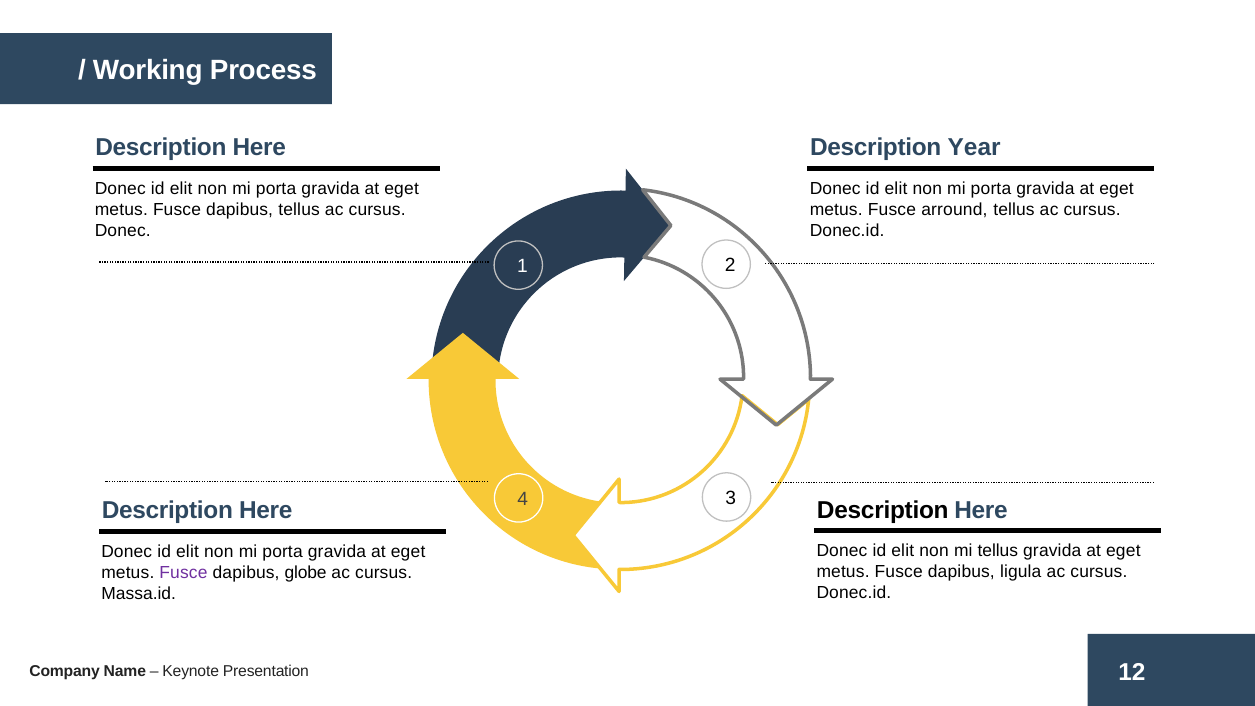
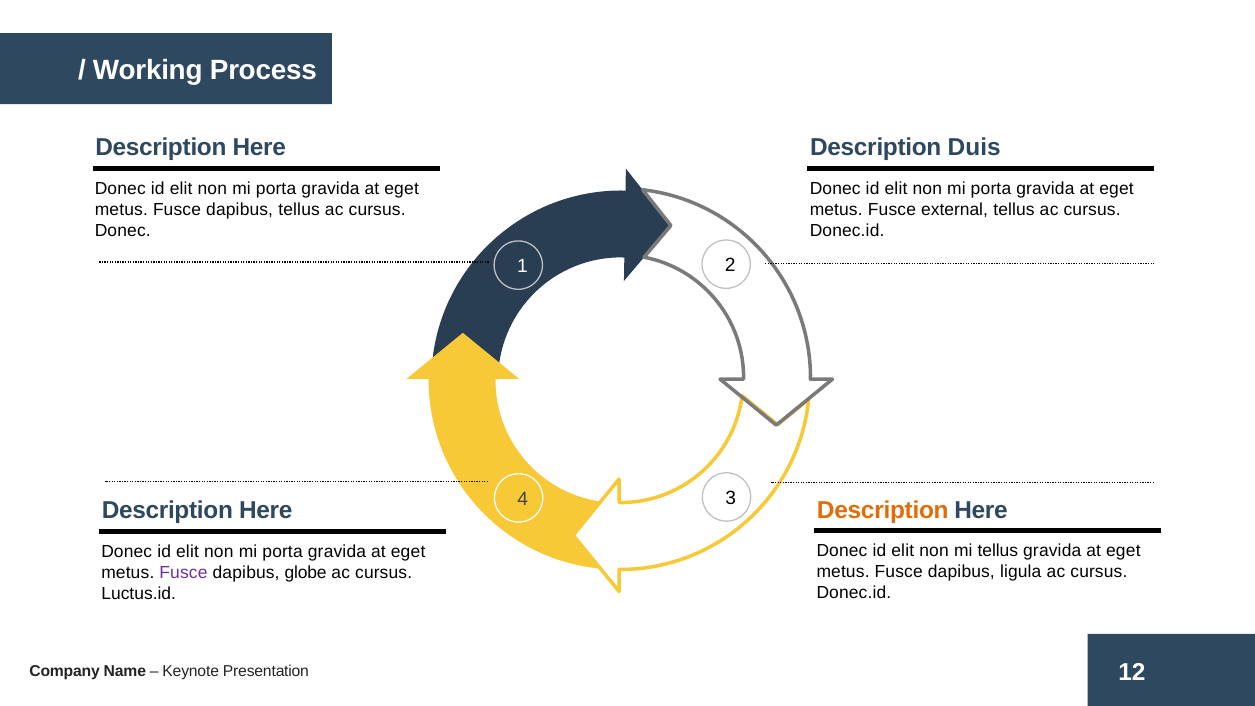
Year: Year -> Duis (974, 148)
arround: arround -> external (955, 210)
Description colour: black -> orange (883, 510)
Massa.id: Massa.id -> Luctus.id (139, 593)
